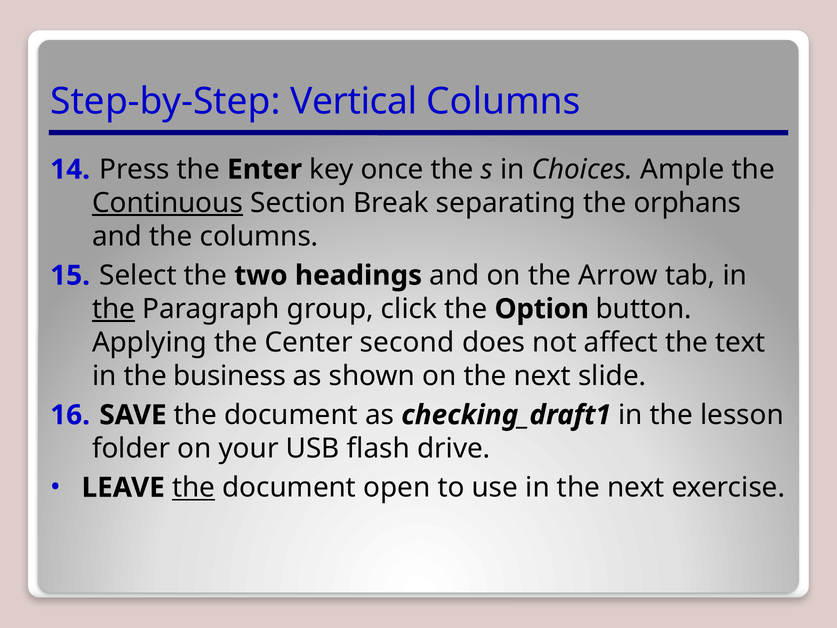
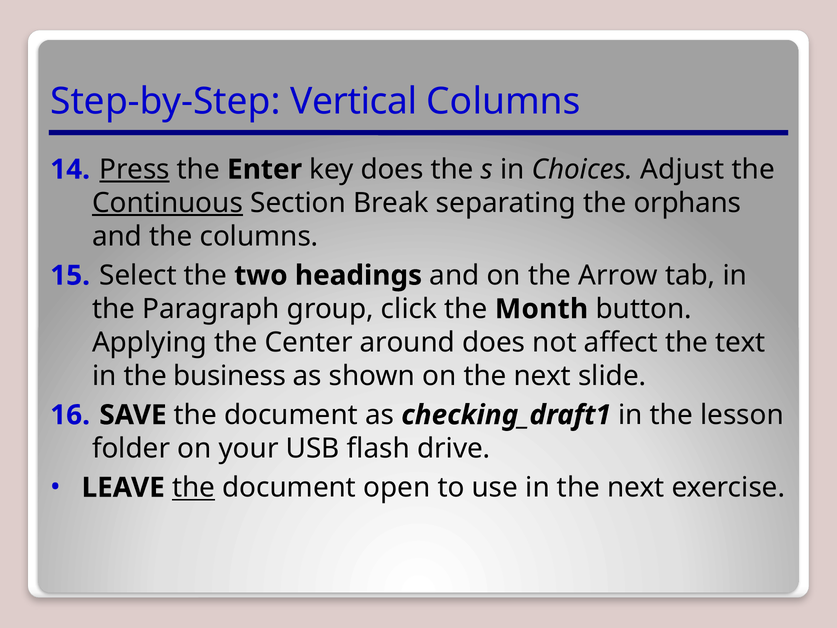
Press underline: none -> present (135, 169)
key once: once -> does (392, 169)
Ample: Ample -> Adjust (682, 169)
the underline: present -> none (114, 309)
Option: Option -> Month (541, 309)
second: second -> around (407, 342)
